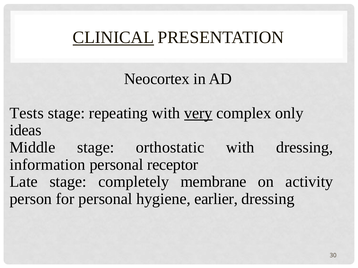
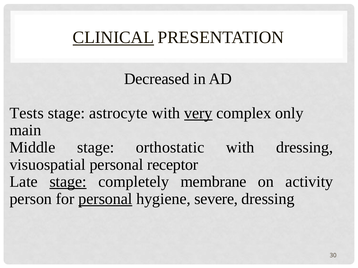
Neocortex: Neocortex -> Decreased (157, 79)
repeating: repeating -> astrocyte (118, 113)
ideas: ideas -> main (25, 130)
information: information -> visuospatial (48, 165)
stage underline: none -> present (68, 182)
personal underline: none -> present (105, 199)
earlier: earlier -> severe (216, 199)
